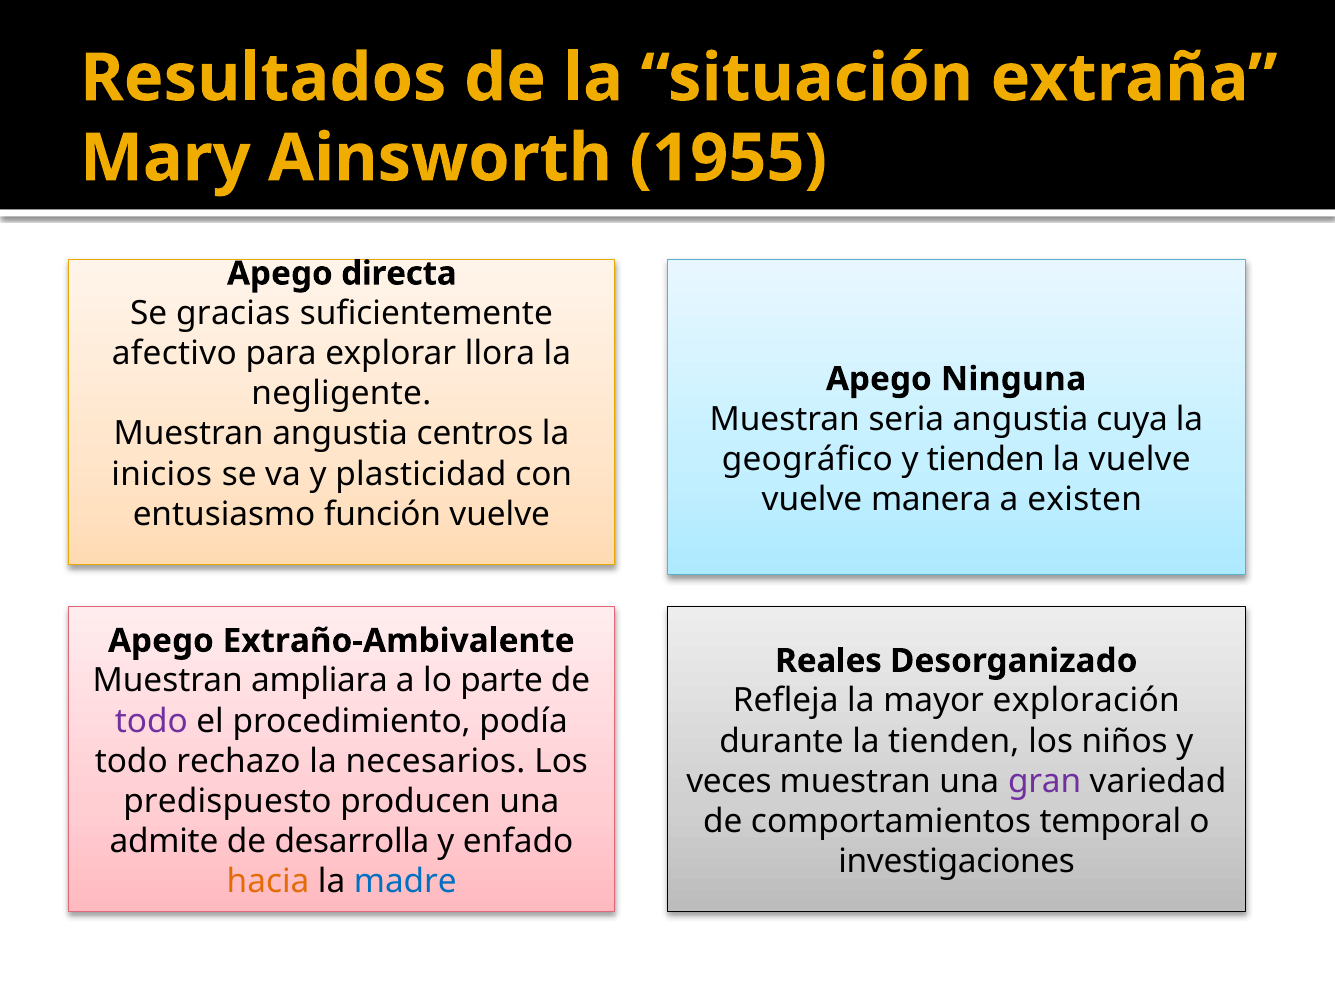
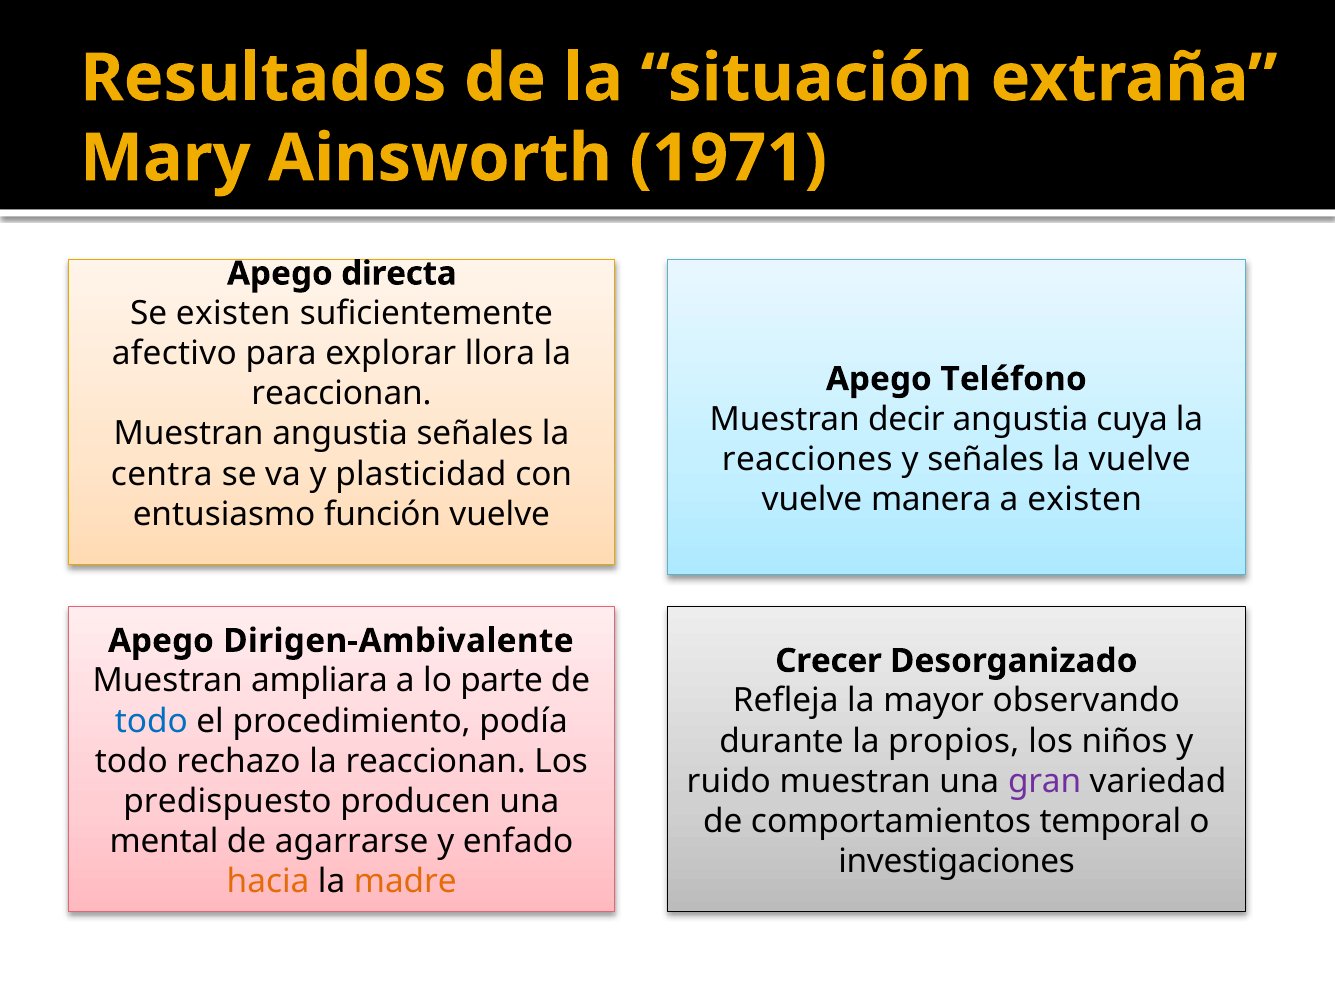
1955: 1955 -> 1971 (728, 158)
Se gracias: gracias -> existen (233, 313)
Ninguna: Ninguna -> Teléfono (1014, 379)
negligente: negligente -> reaccionan (342, 394)
seria: seria -> decir (906, 419)
angustia centros: centros -> señales (475, 434)
geográfico: geográfico -> reacciones (807, 459)
y tienden: tienden -> señales (986, 459)
inicios: inicios -> centra (162, 474)
Extraño-Ambivalente: Extraño-Ambivalente -> Dirigen-Ambivalente (398, 640)
Reales: Reales -> Crecer (829, 660)
exploración: exploración -> observando (1086, 700)
todo colour: purple -> blue (151, 720)
la tienden: tienden -> propios (954, 740)
necesarios: necesarios -> reaccionan (436, 761)
veces: veces -> ruido (729, 781)
admite: admite -> mental (164, 841)
desarrolla: desarrolla -> agarrarse (352, 841)
madre colour: blue -> orange (405, 881)
